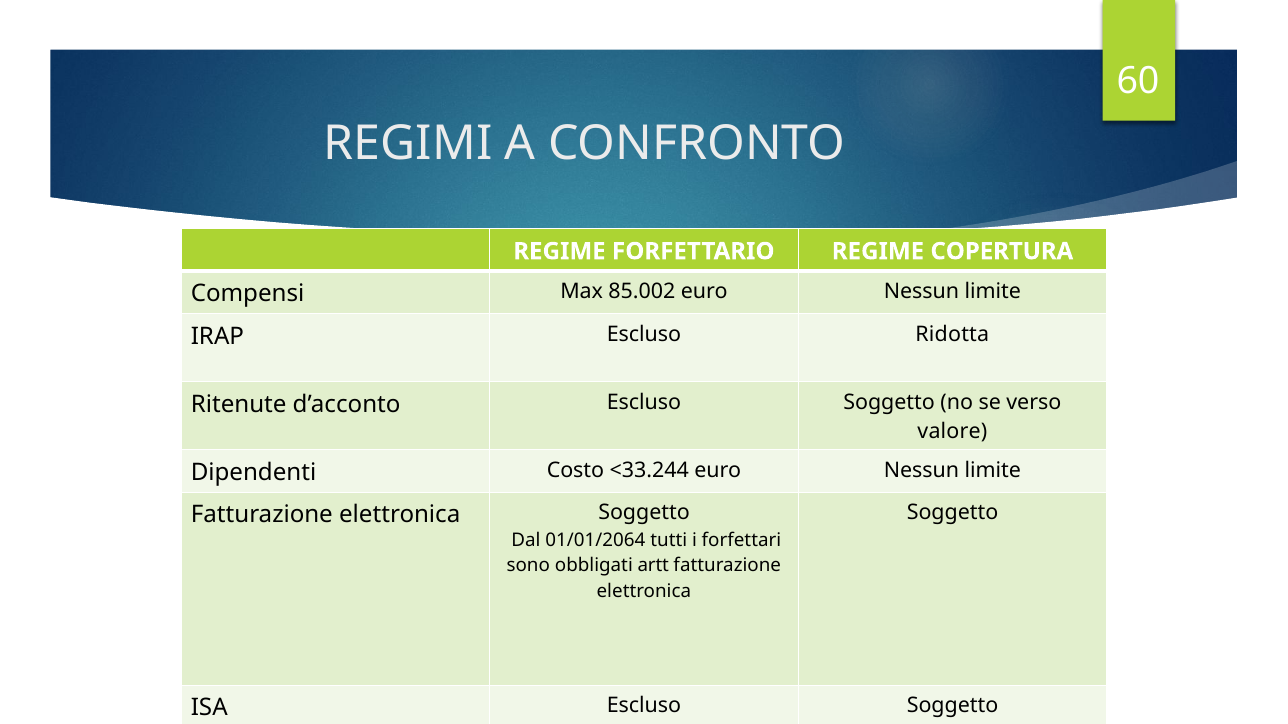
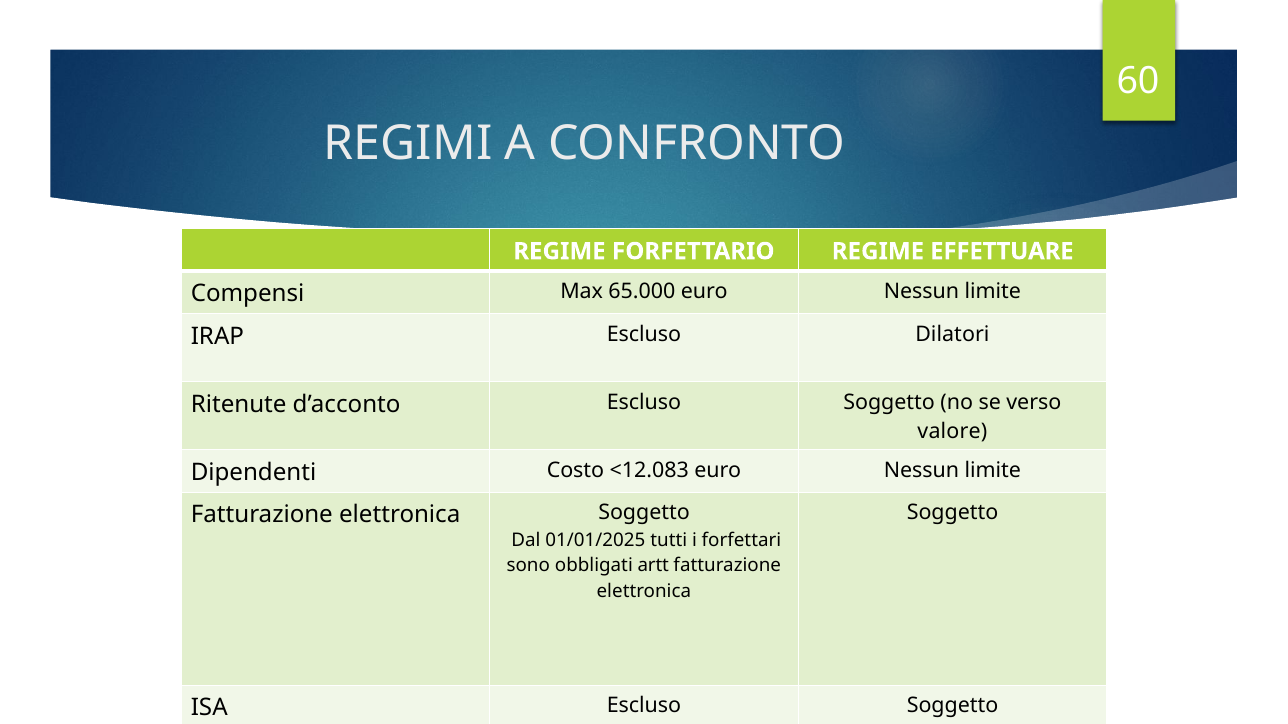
COPERTURA: COPERTURA -> EFFETTUARE (1002, 251)
85.002: 85.002 -> 65.000 (642, 292)
Ridotta: Ridotta -> Dilatori (952, 335)
<33.244: <33.244 -> <12.083 (649, 471)
01/01/2064: 01/01/2064 -> 01/01/2025 (595, 540)
